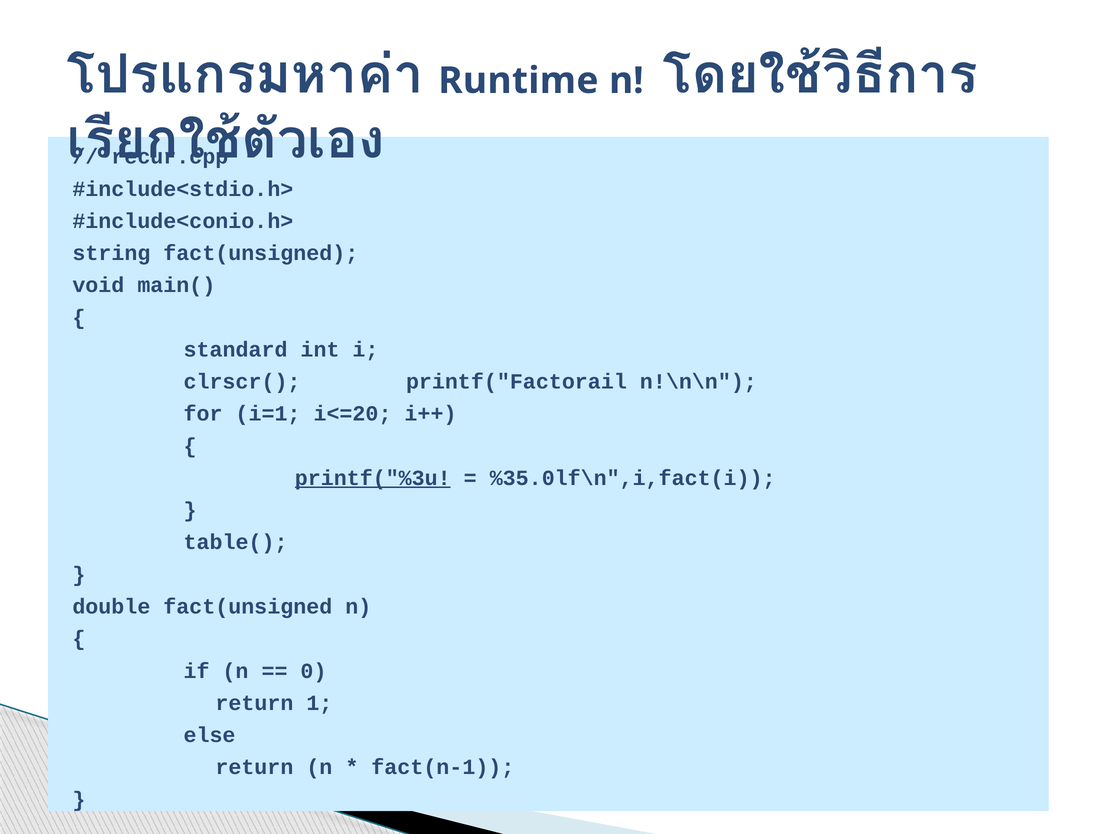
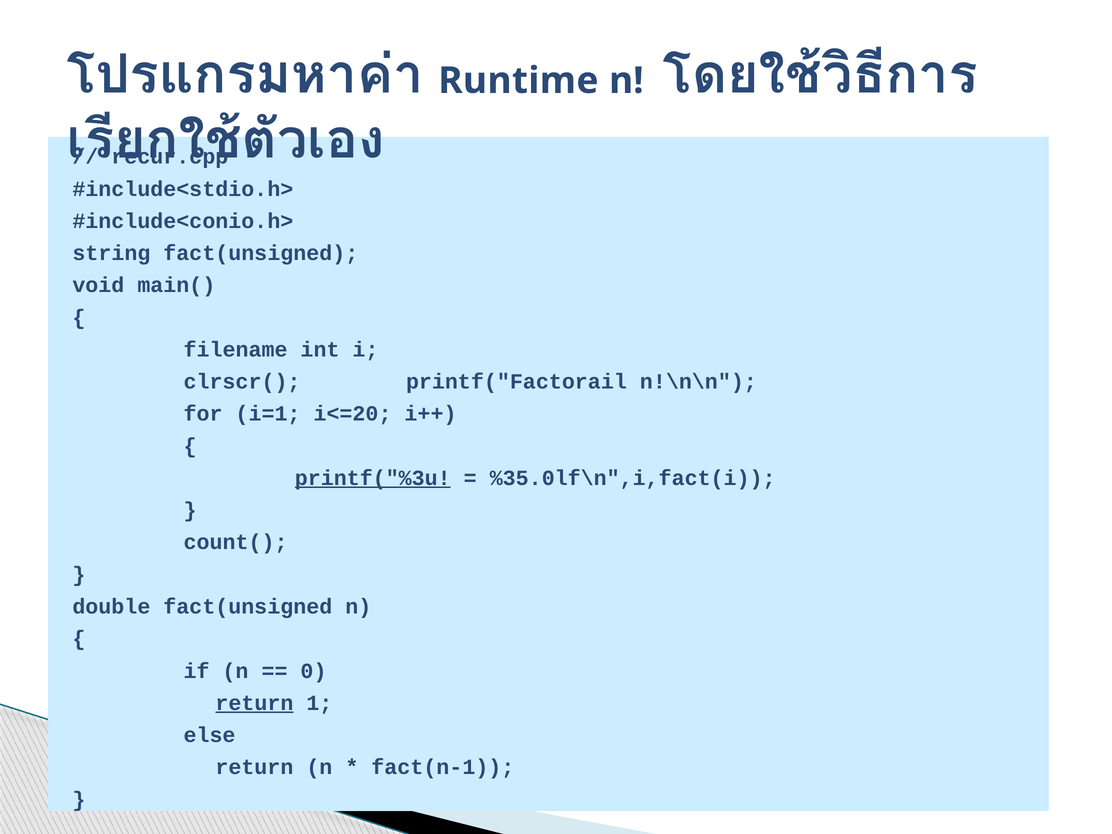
standard: standard -> filename (236, 350)
table(: table( -> count( (236, 542)
return underline: none -> present (254, 703)
